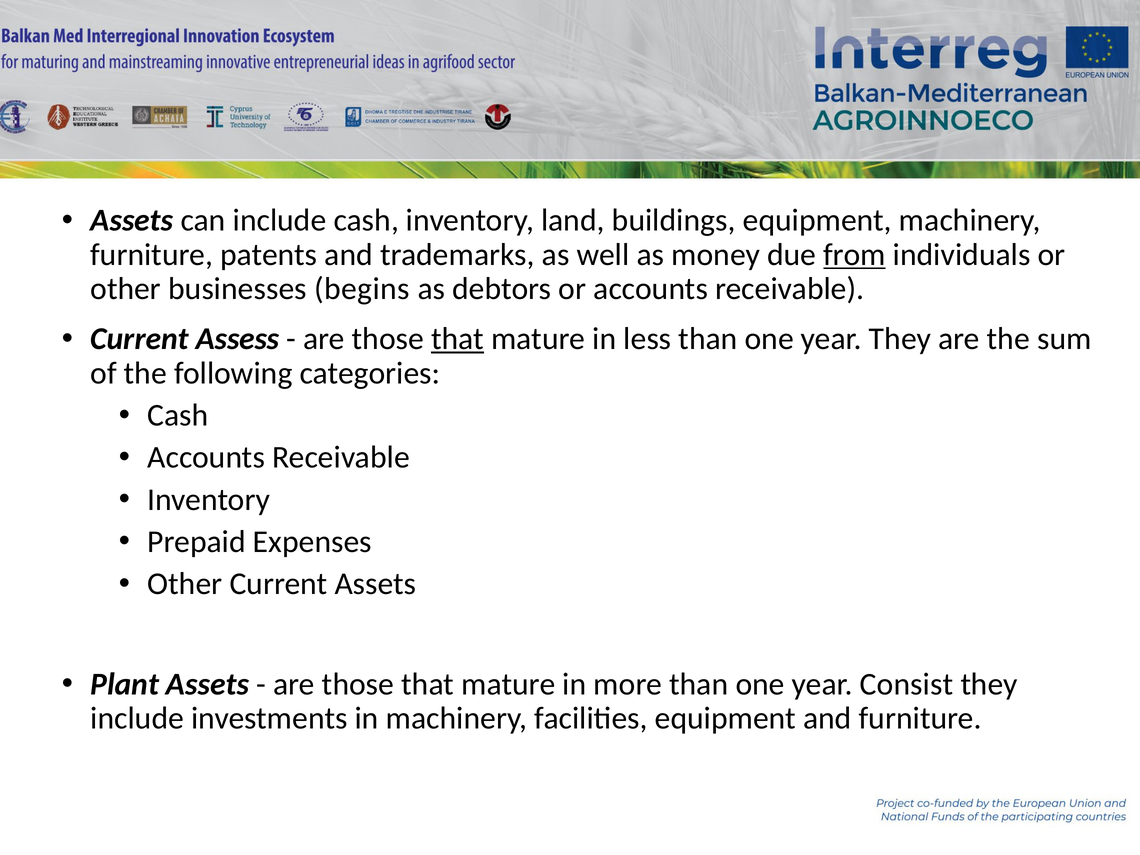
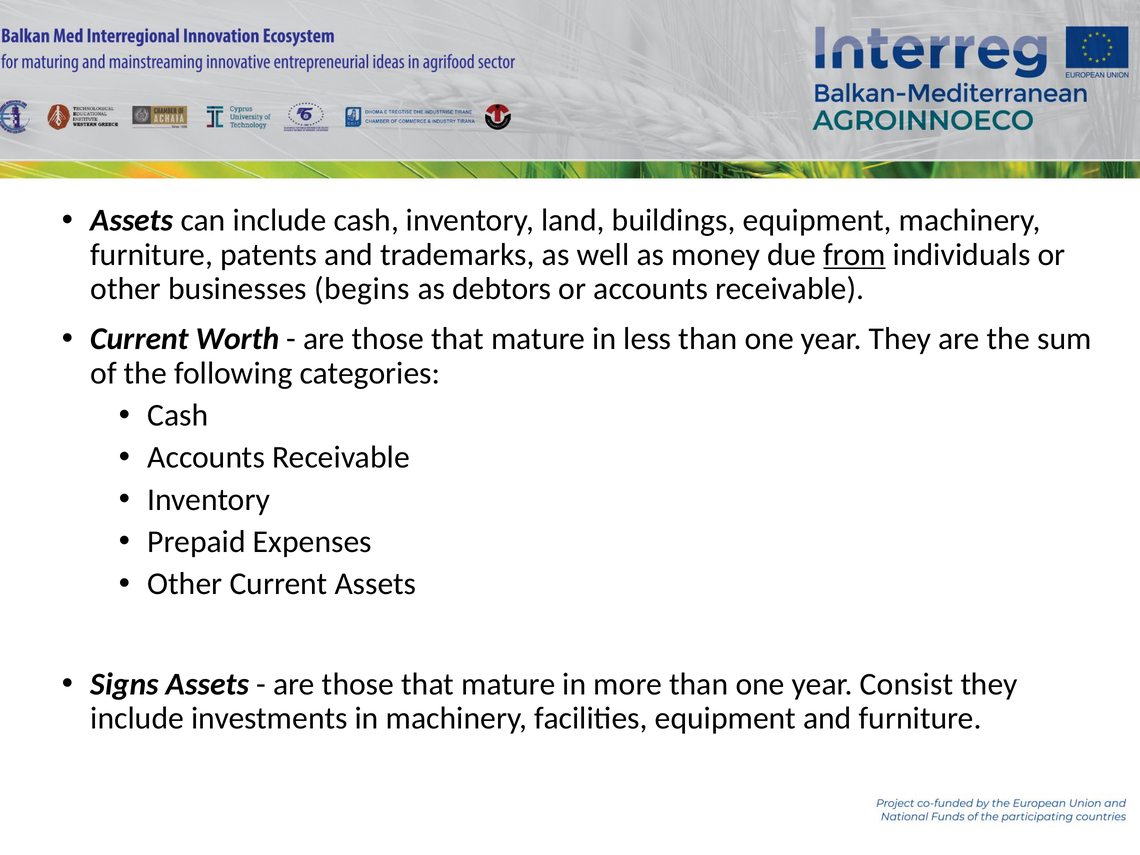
Assess: Assess -> Worth (238, 339)
that underline: present -> none (458, 339)
Plant: Plant -> Signs (125, 684)
